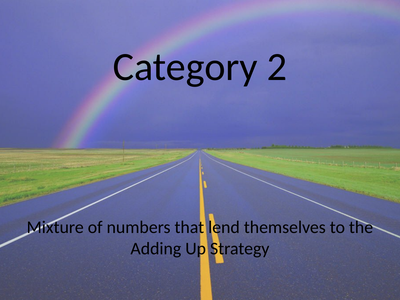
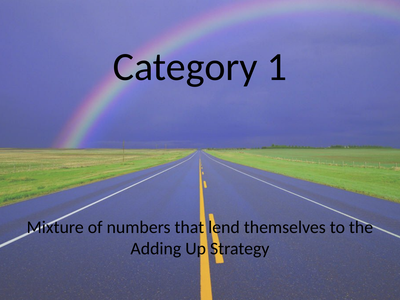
2: 2 -> 1 (277, 67)
